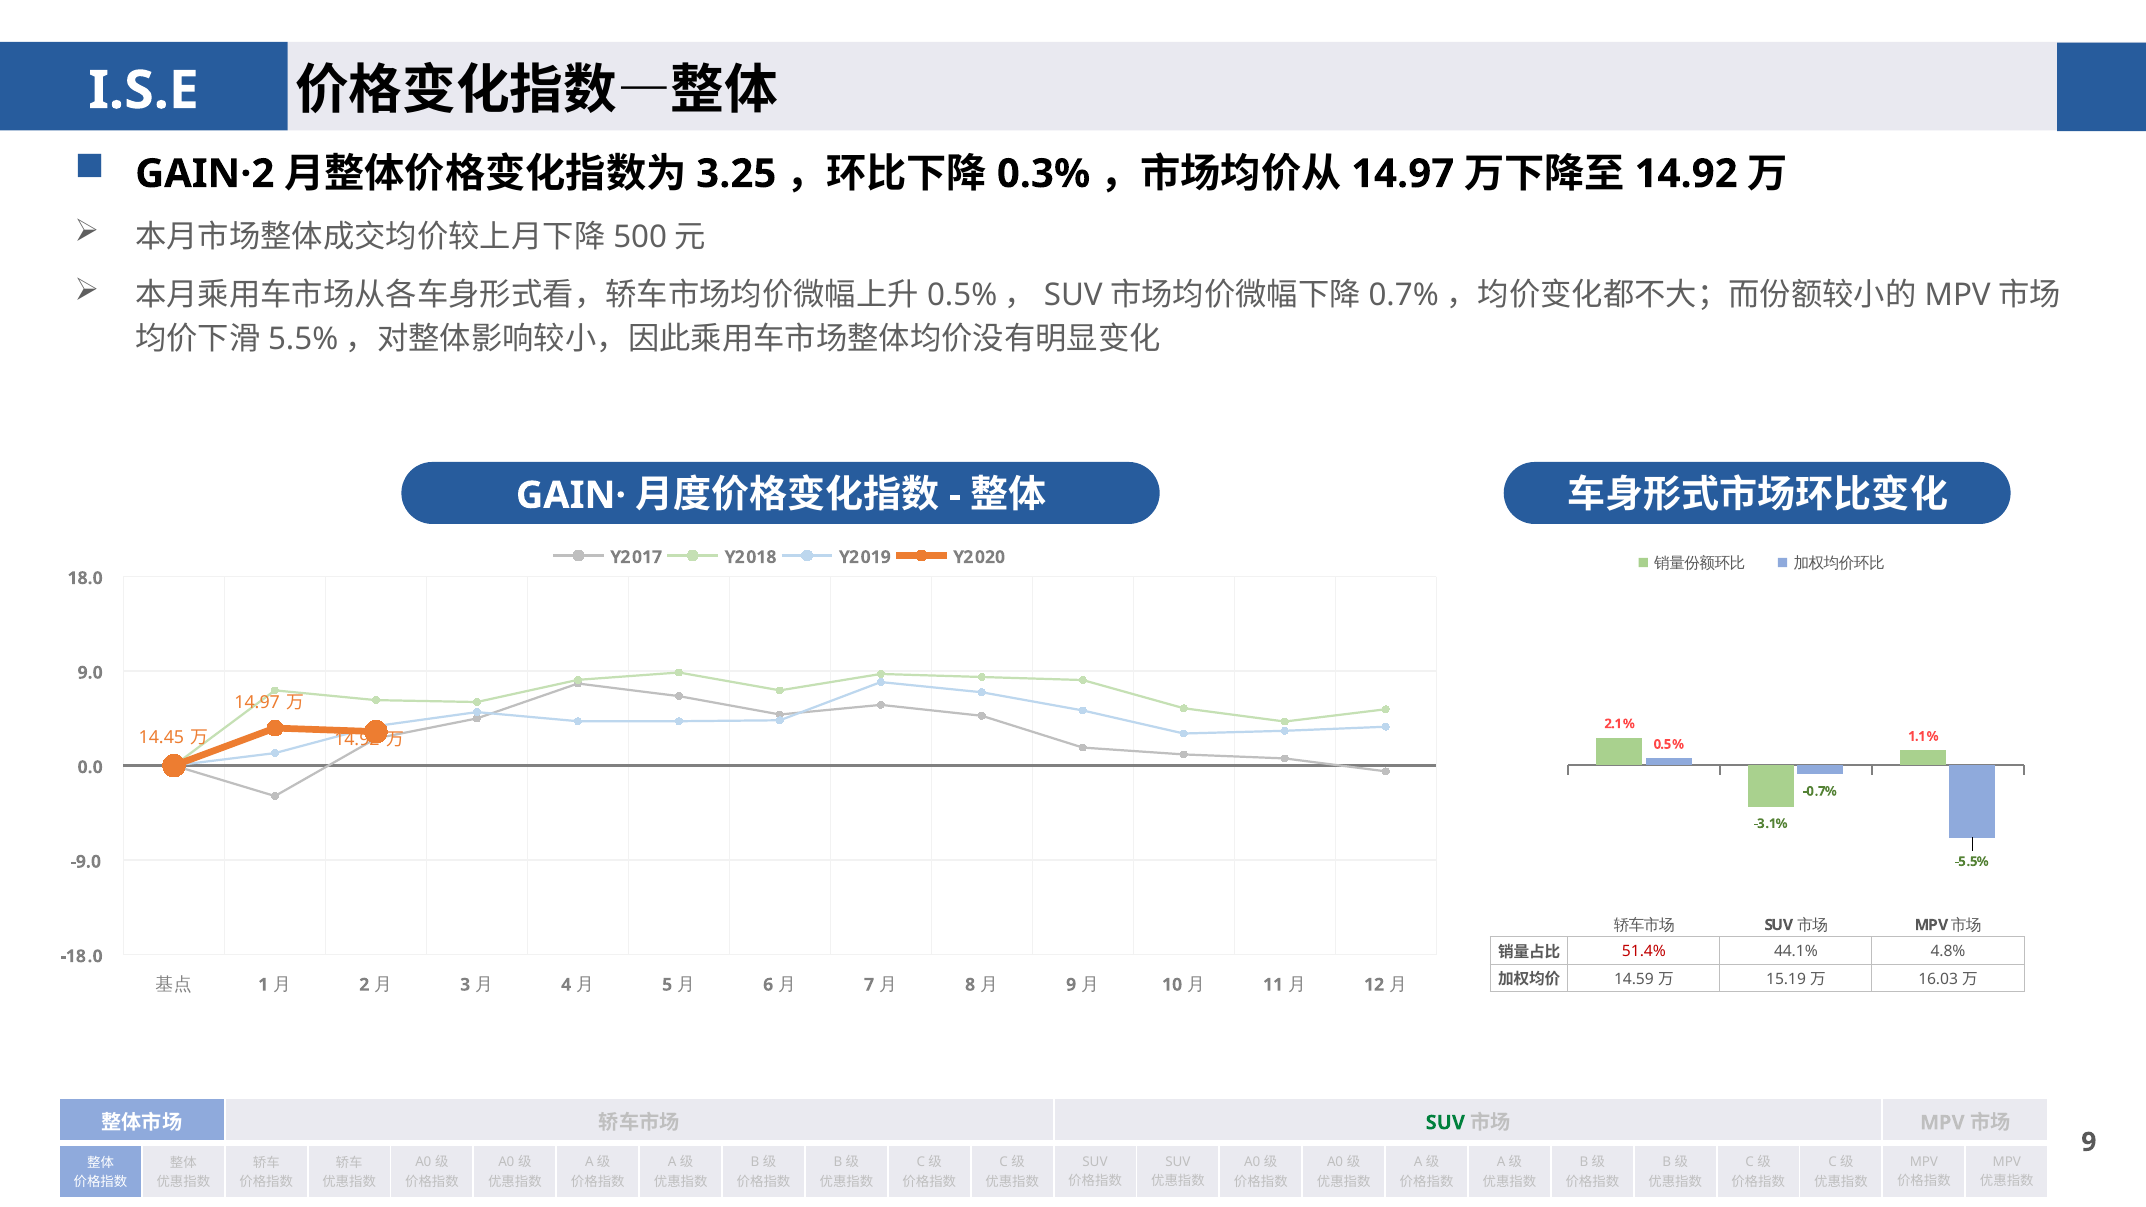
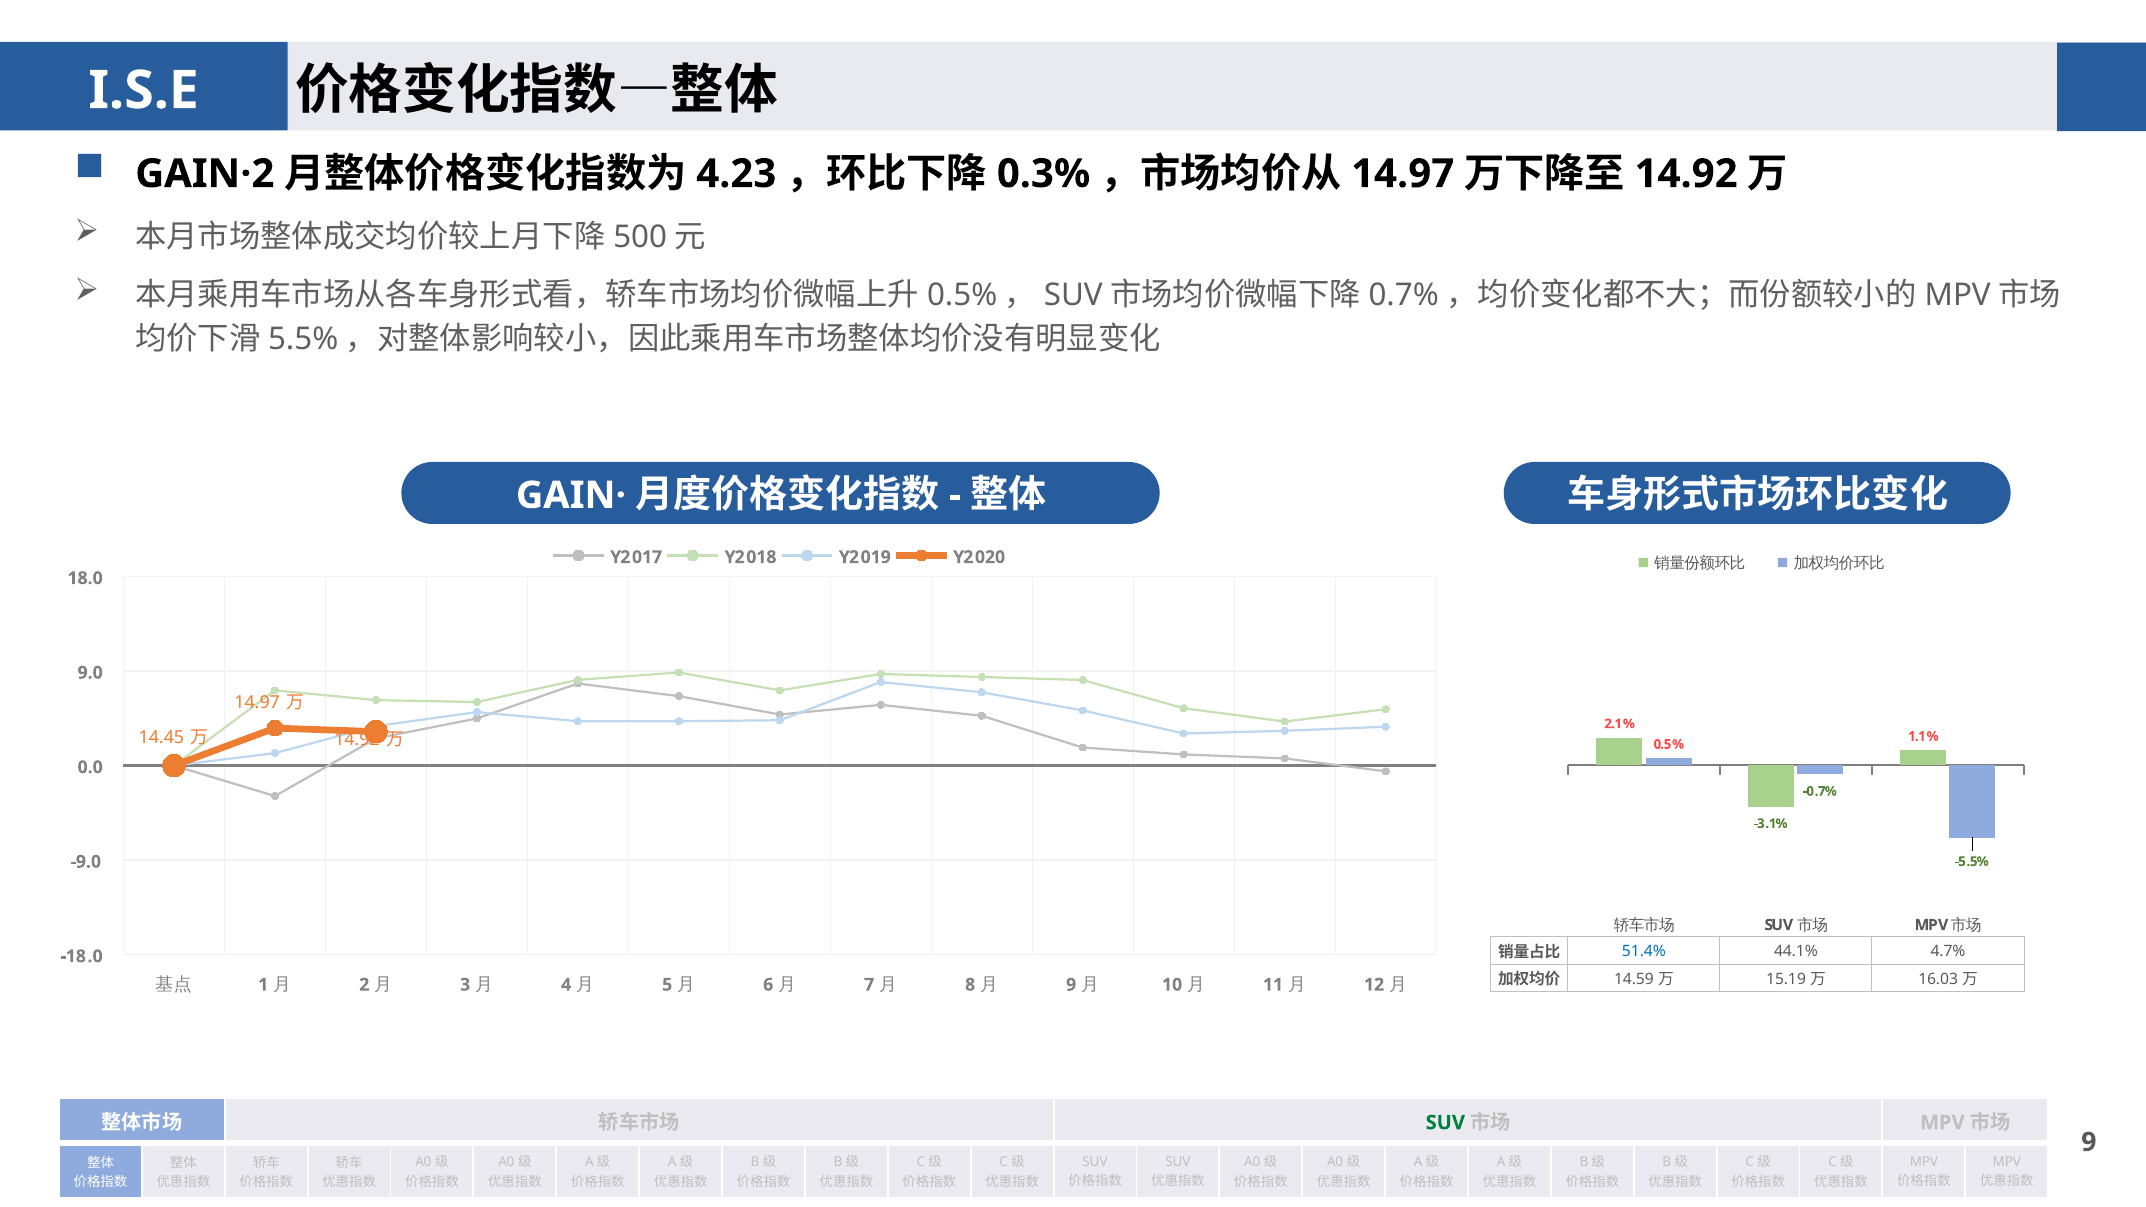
3.25: 3.25 -> 4.23 (736, 174)
51.4% colour: red -> blue (1644, 951)
4.8%: 4.8% -> 4.7% (1948, 951)
